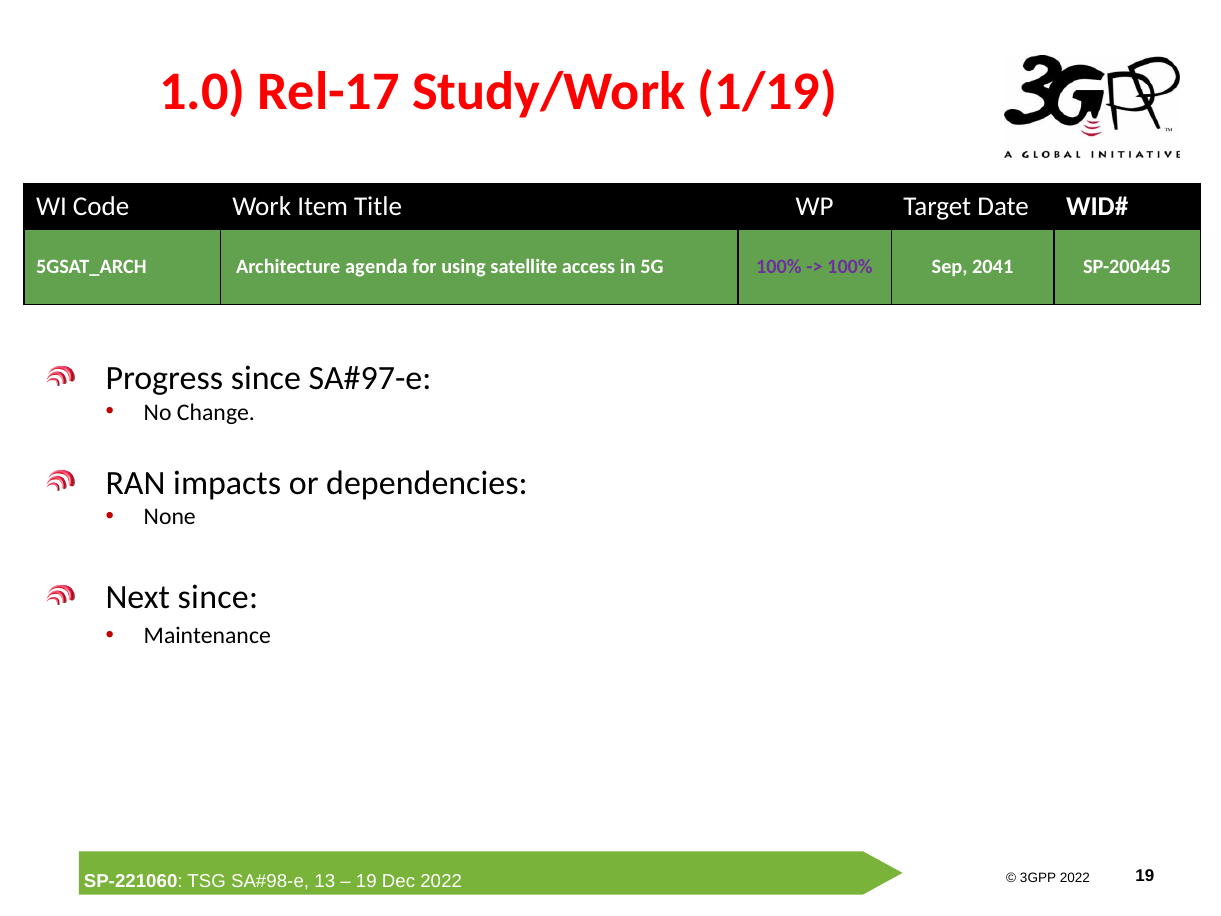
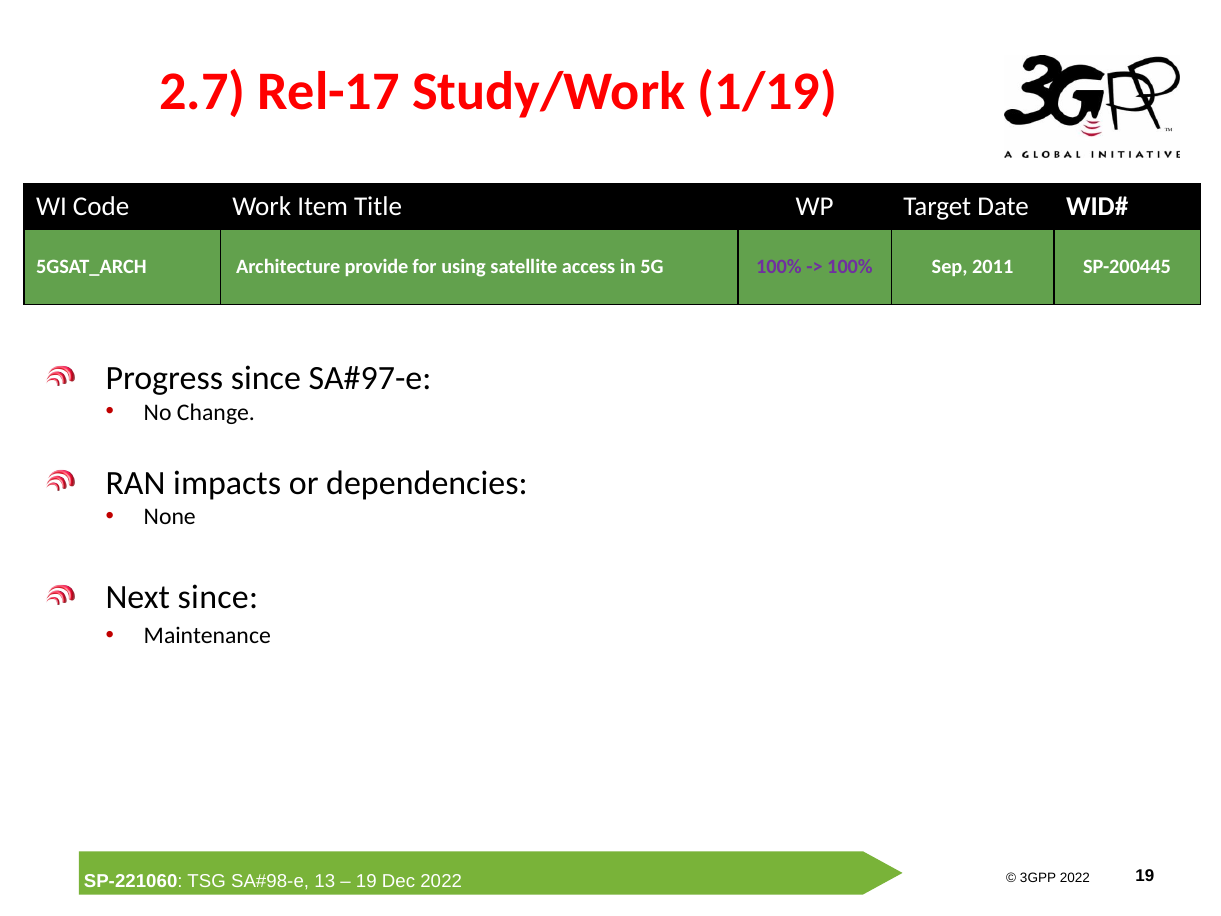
1.0: 1.0 -> 2.7 (202, 91)
agenda: agenda -> provide (377, 267)
2041: 2041 -> 2011 (993, 267)
